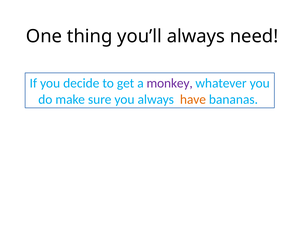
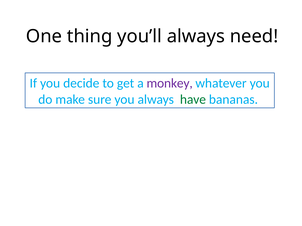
have colour: orange -> green (193, 100)
